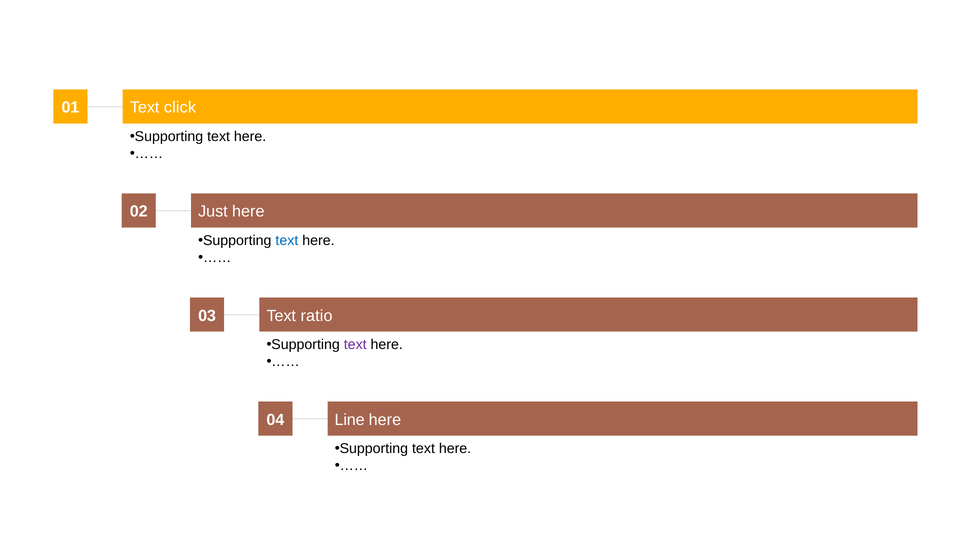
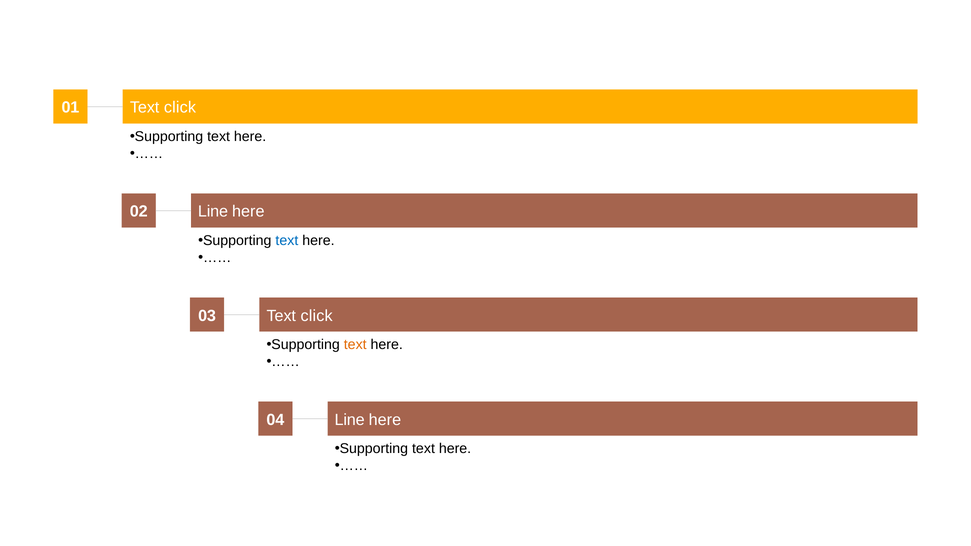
02 Just: Just -> Line (213, 212)
03 Text ratio: ratio -> click (317, 316)
text colour: purple -> orange (355, 345)
